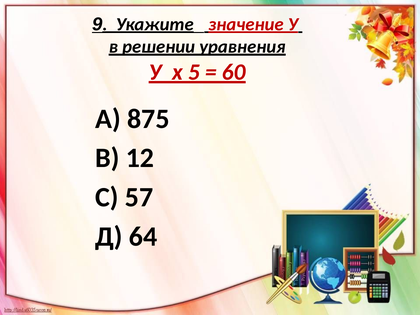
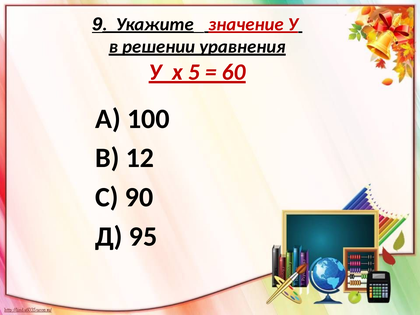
875: 875 -> 100 (148, 119)
57: 57 -> 90 (139, 197)
64: 64 -> 95 (143, 236)
